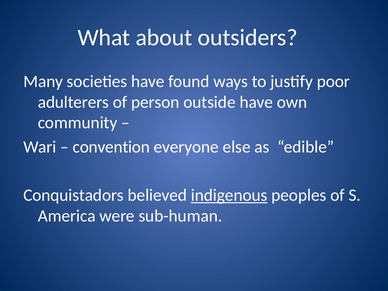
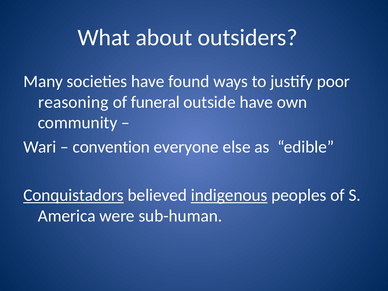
adulterers: adulterers -> reasoning (73, 102)
person: person -> funeral (155, 102)
Conquistadors underline: none -> present (74, 195)
